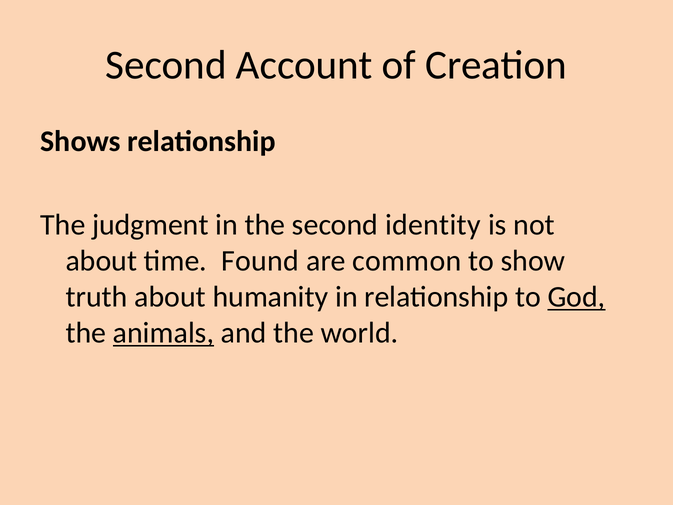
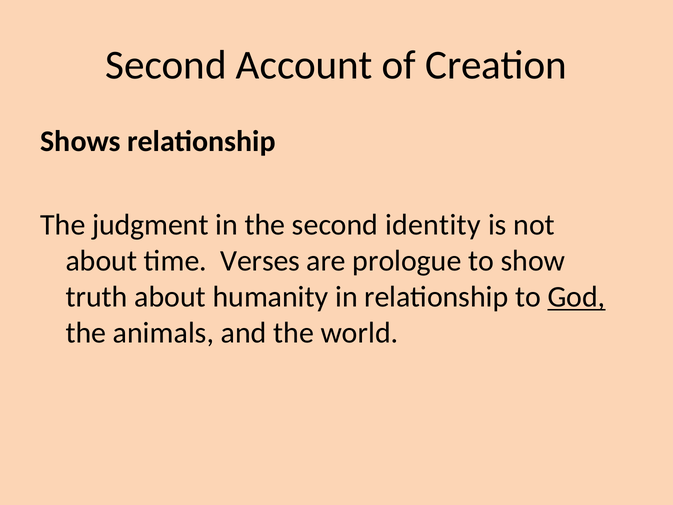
Found: Found -> Verses (260, 261)
common: common -> prologue (407, 261)
animals underline: present -> none (164, 333)
